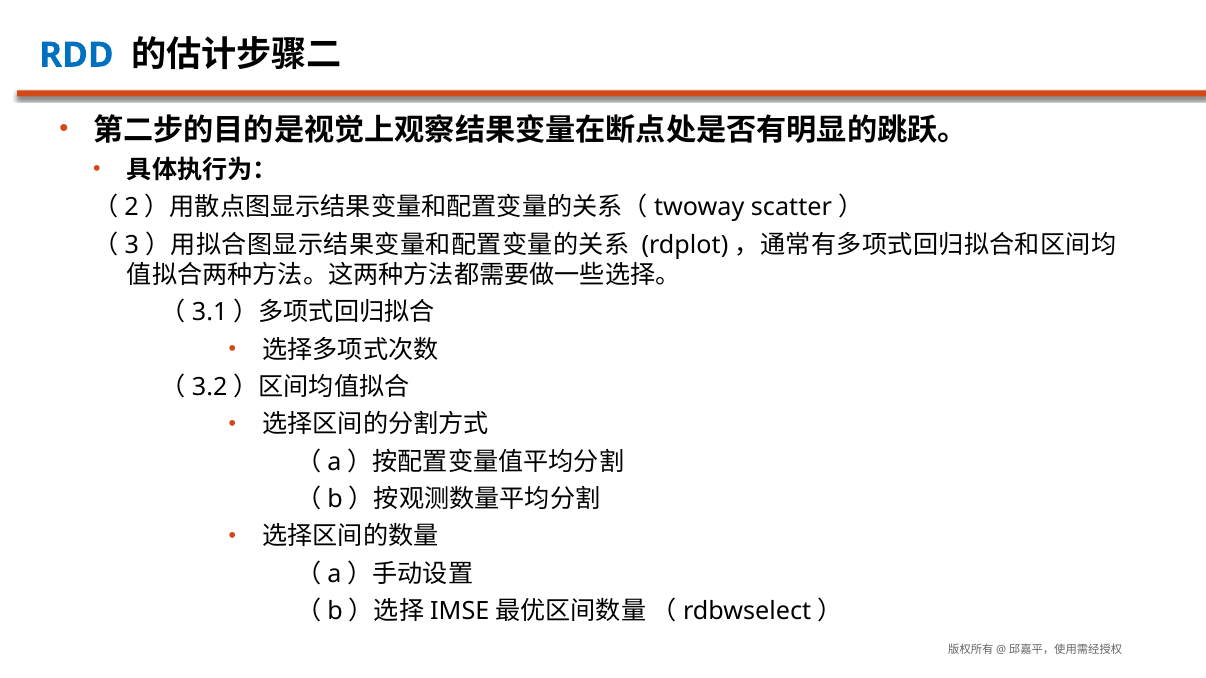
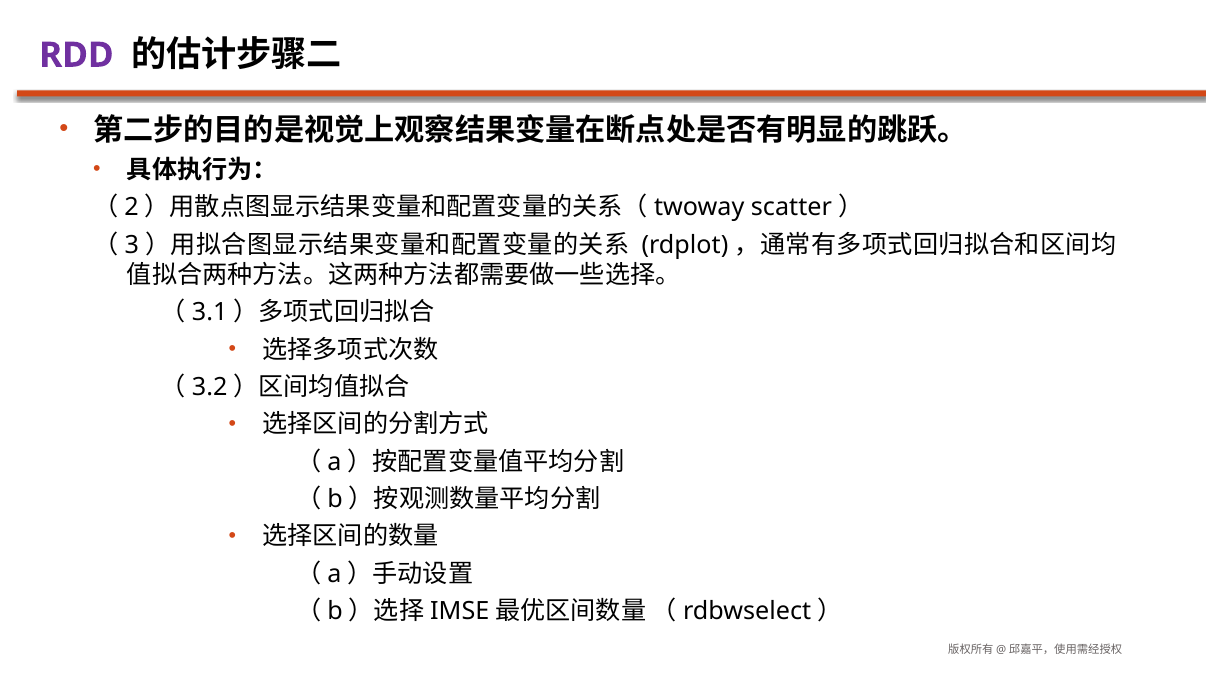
RDD colour: blue -> purple (76, 55)
